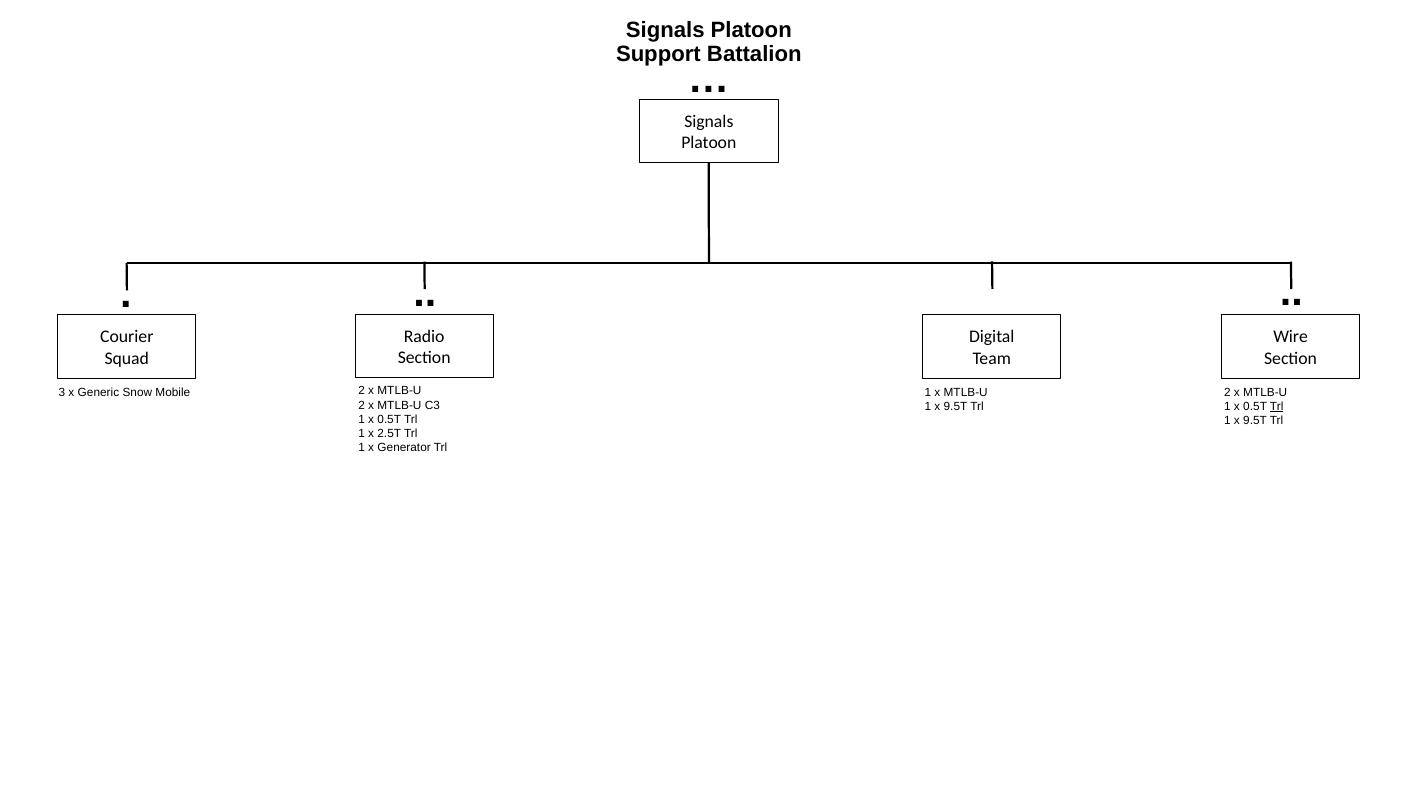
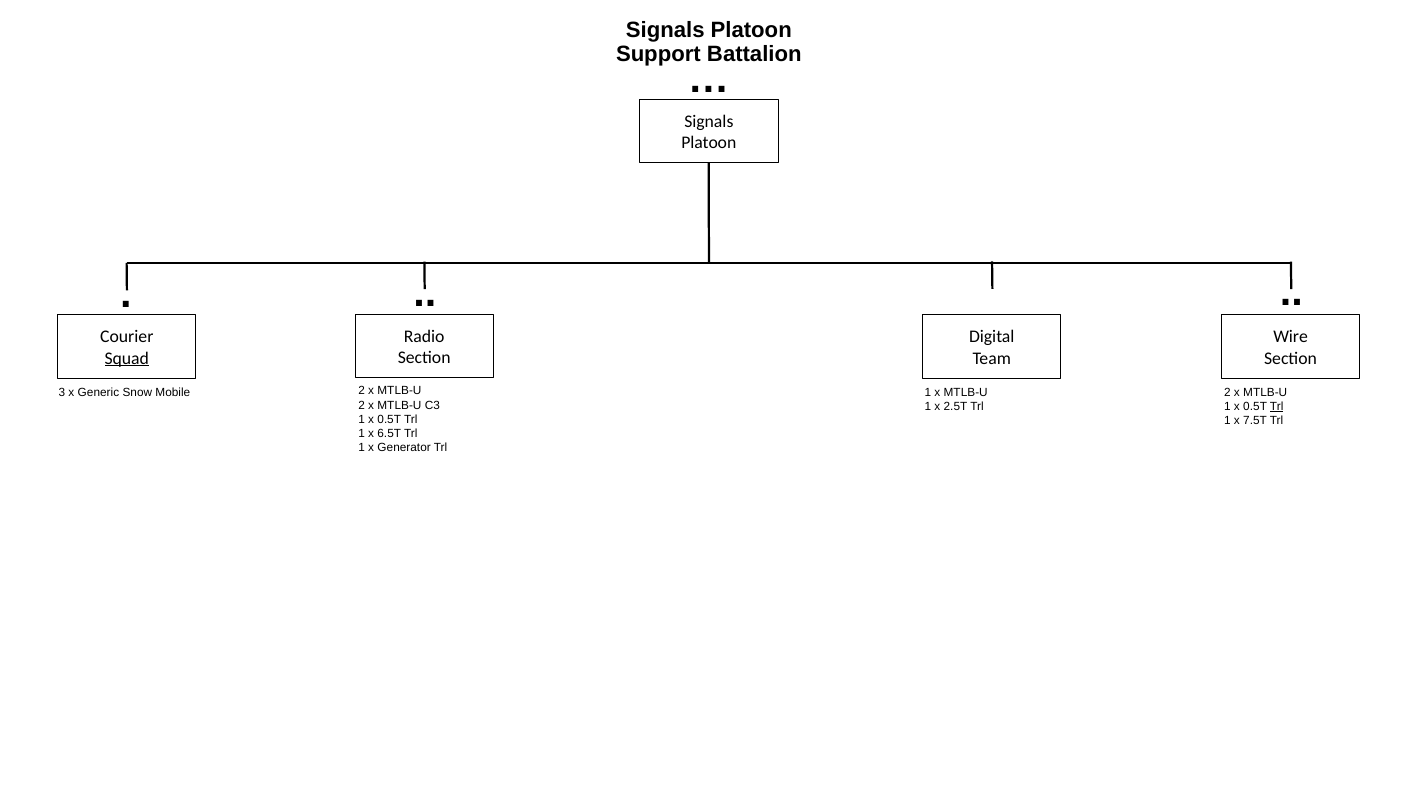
Squad underline: none -> present (127, 358)
9.5T: 9.5T -> 2.5T (955, 406)
9.5T: 9.5T -> 7.5T (1255, 420)
2.5T: 2.5T -> 6.5T (389, 433)
